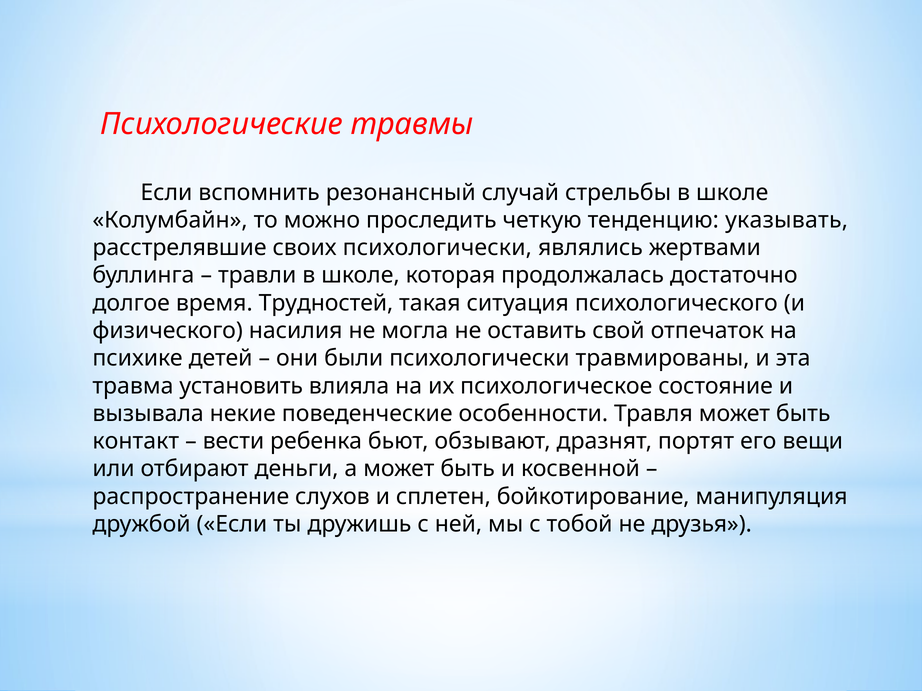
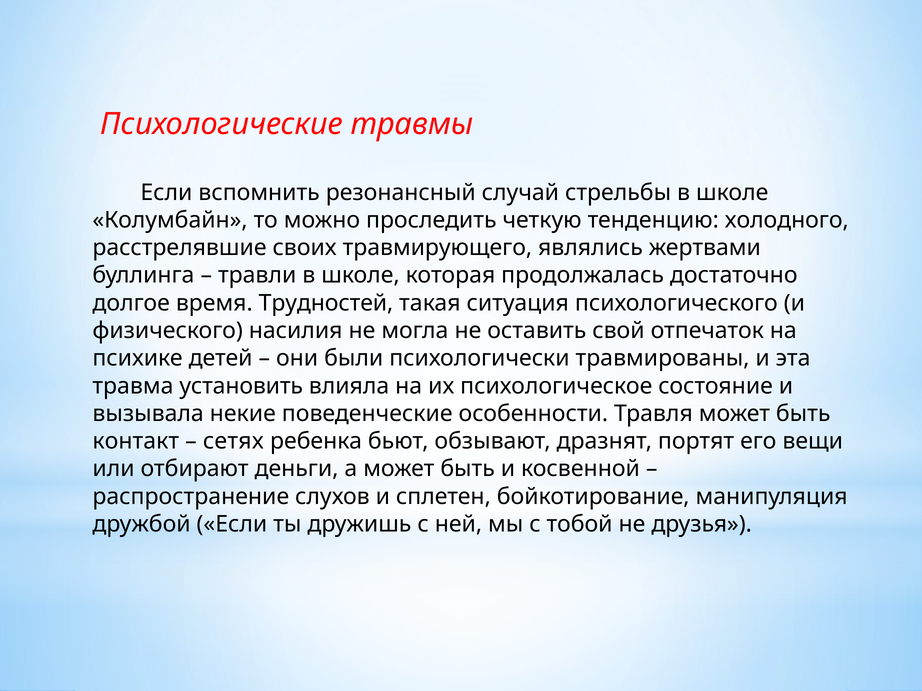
указывать: указывать -> холодного (787, 220)
своих психологически: психологически -> травмирующего (437, 248)
вести: вести -> сетях (233, 442)
